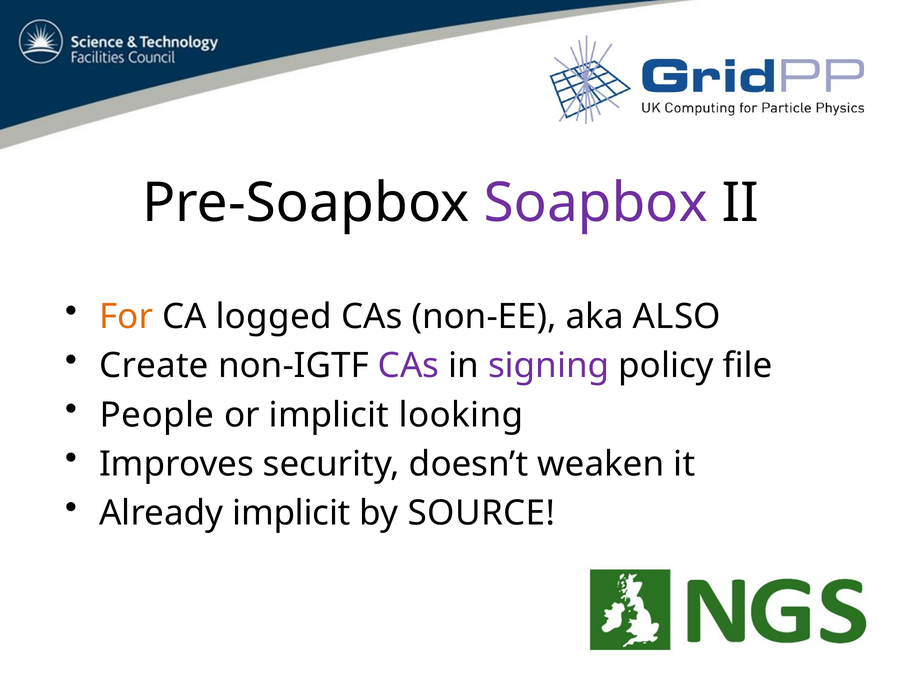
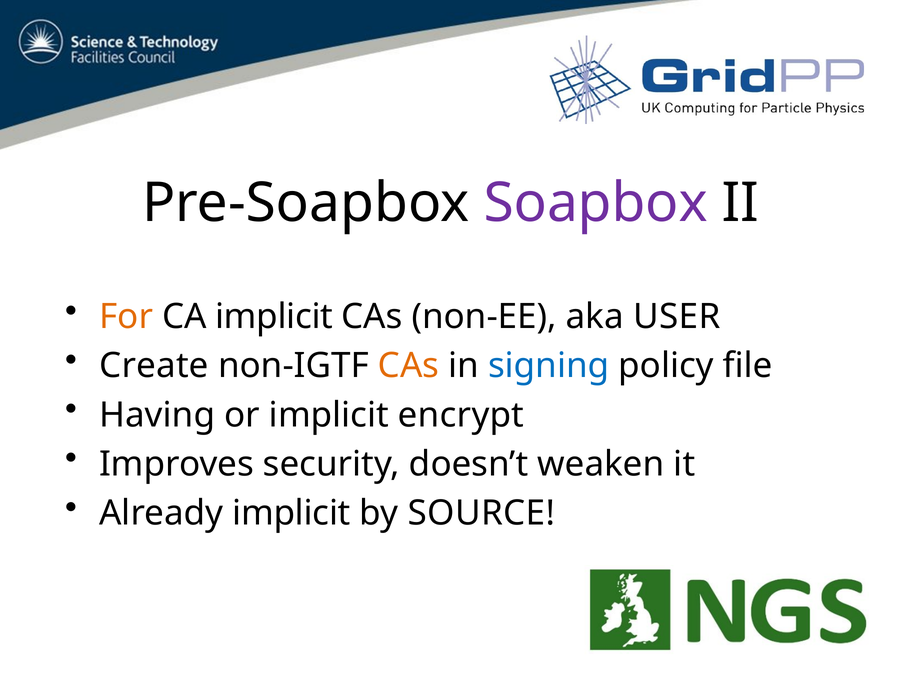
CA logged: logged -> implicit (274, 317)
ALSO: ALSO -> USER (677, 317)
CAs colour: purple -> orange (409, 366)
signing colour: purple -> blue (549, 366)
People: People -> Having (157, 415)
looking: looking -> encrypt (461, 415)
